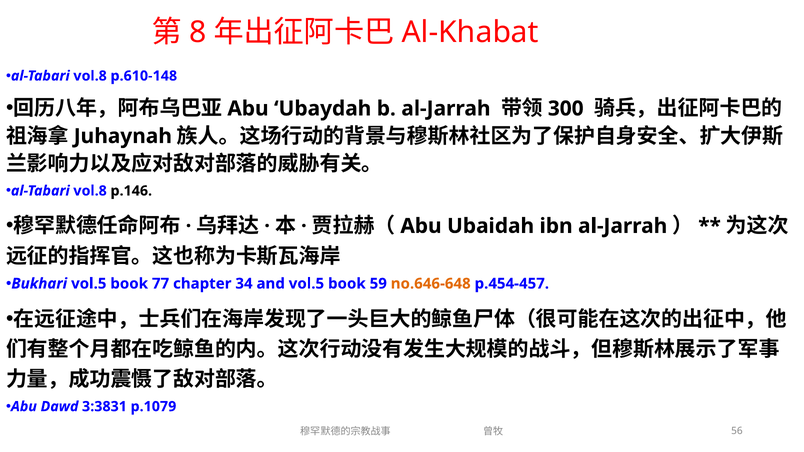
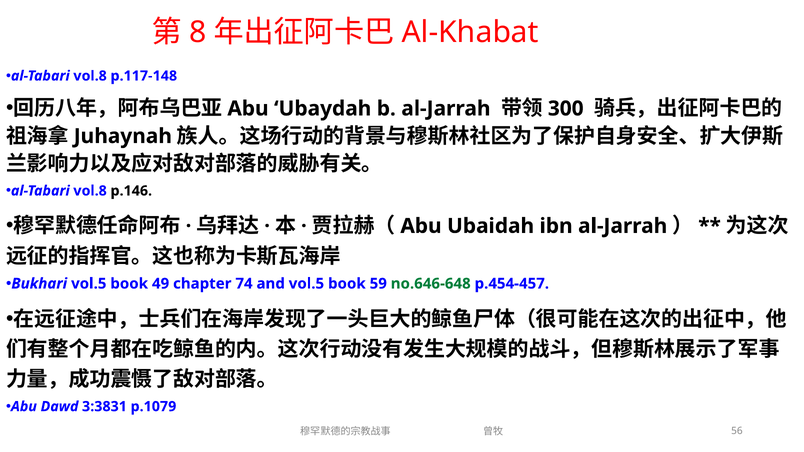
p.610-148: p.610-148 -> p.117-148 (144, 76)
77: 77 -> 49 (161, 284)
34: 34 -> 74 (244, 284)
no.646-648 colour: orange -> green (431, 284)
